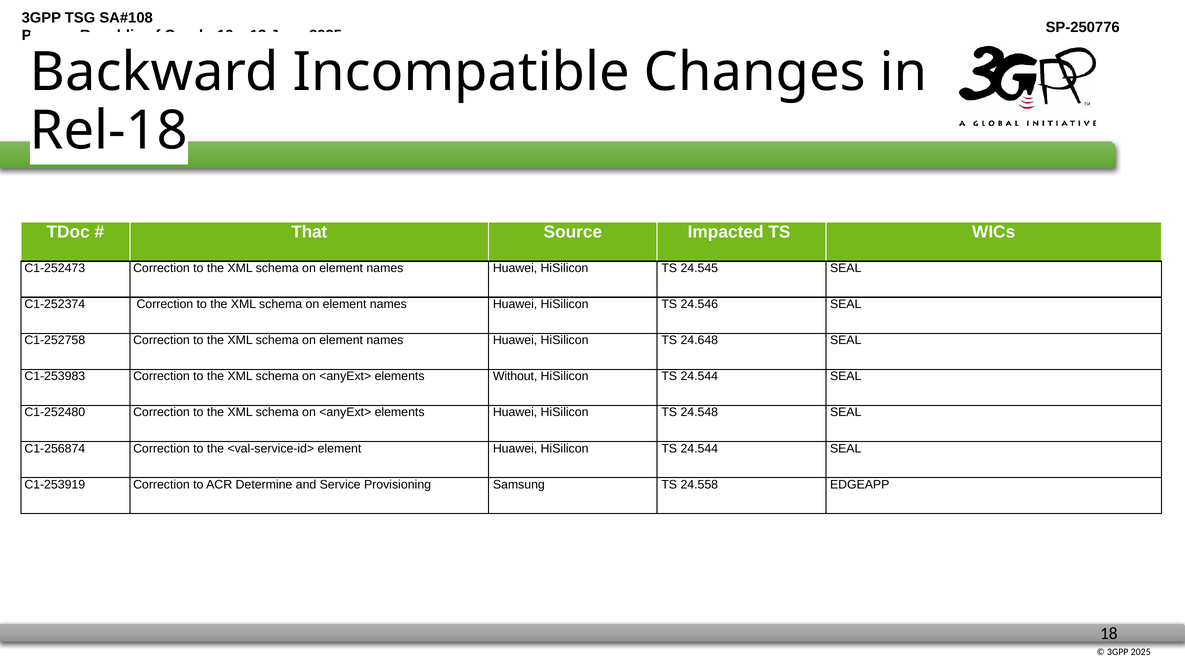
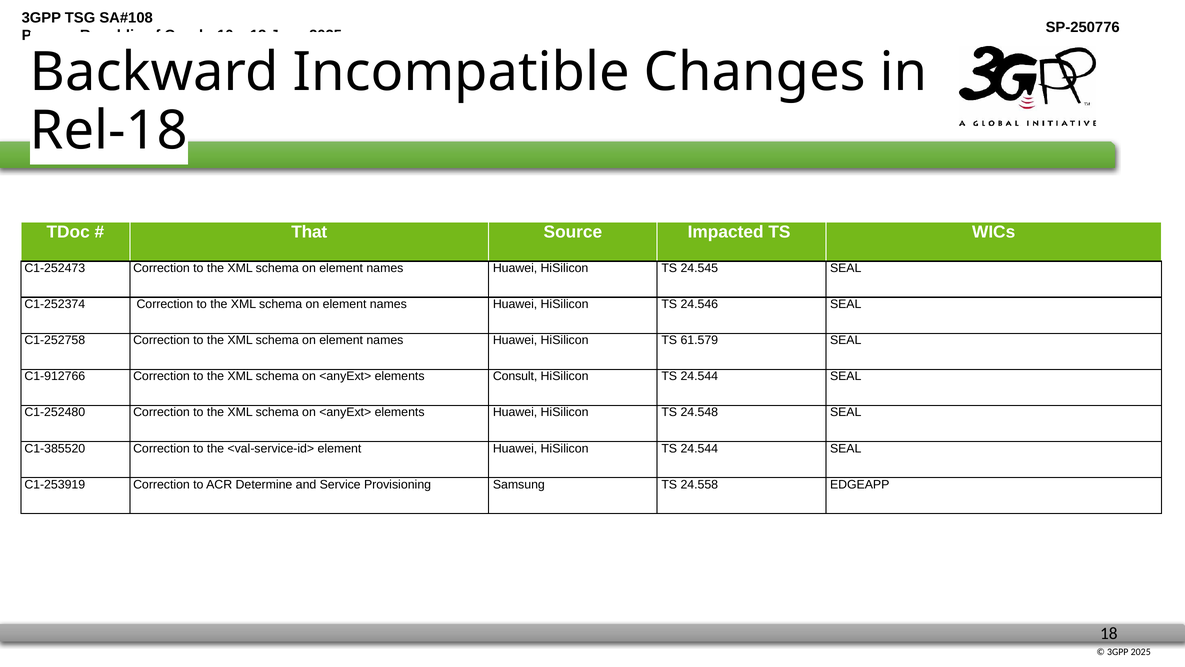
24.648: 24.648 -> 61.579 (699, 340)
C1-253983: C1-253983 -> C1-912766 (55, 376)
Without: Without -> Consult (515, 376)
C1-256874: C1-256874 -> C1-385520 (55, 448)
